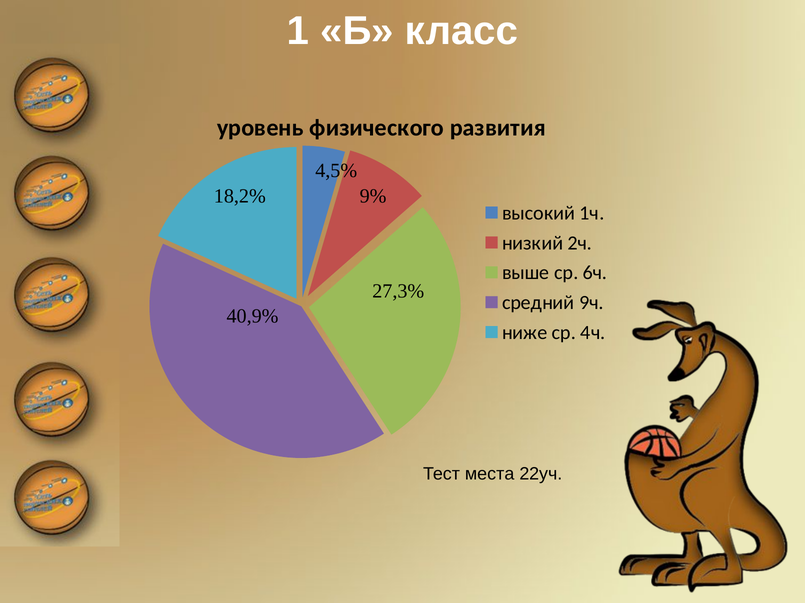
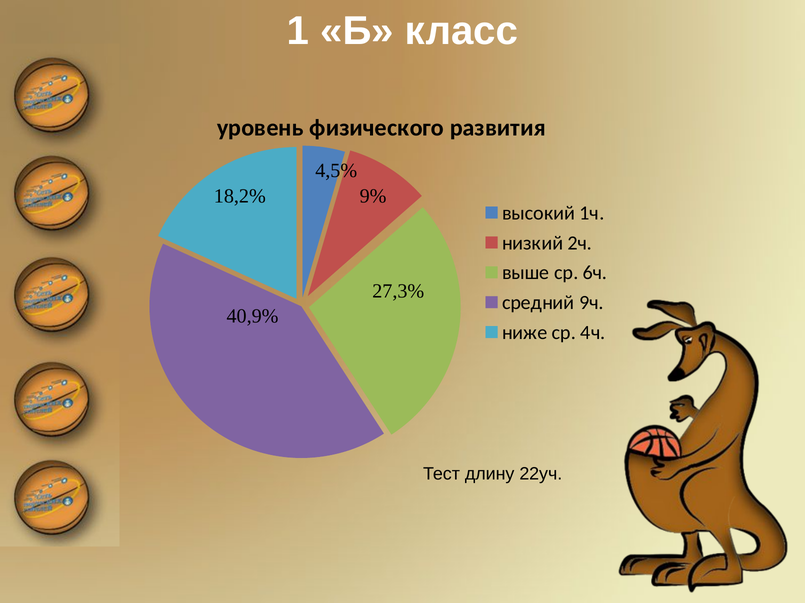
места: места -> длину (490, 475)
